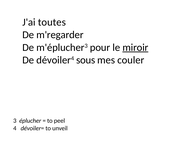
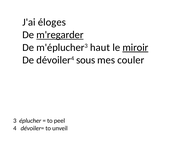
toutes: toutes -> éloges (52, 22)
m'regarder underline: none -> present (60, 35)
pour: pour -> haut (100, 47)
